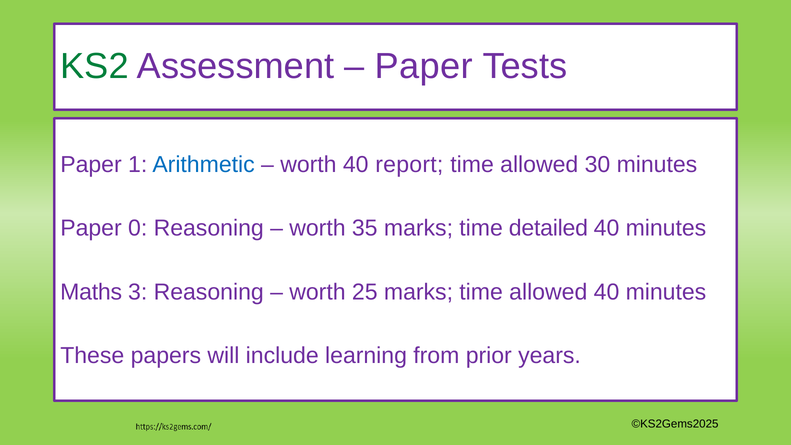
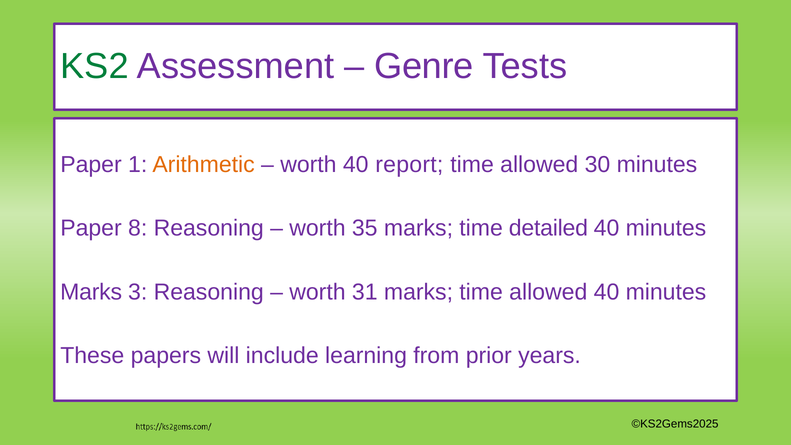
Paper: Paper -> Genre (424, 66)
Arithmetic colour: blue -> orange (204, 165)
0: 0 -> 8 (138, 228)
Maths: Maths -> Marks (91, 292)
25: 25 -> 31 (365, 292)
